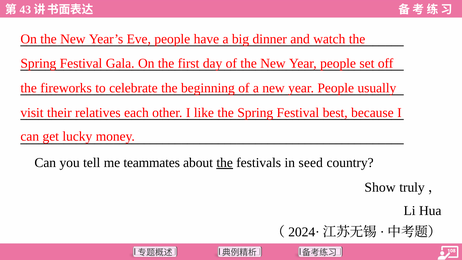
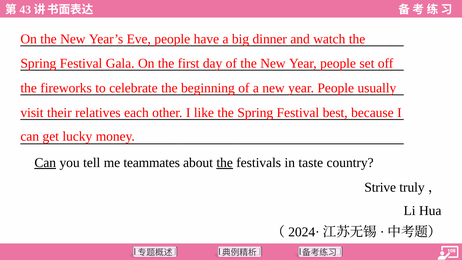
Can underline: none -> present (45, 163)
seed: seed -> taste (311, 163)
Show: Show -> Strive (380, 187)
